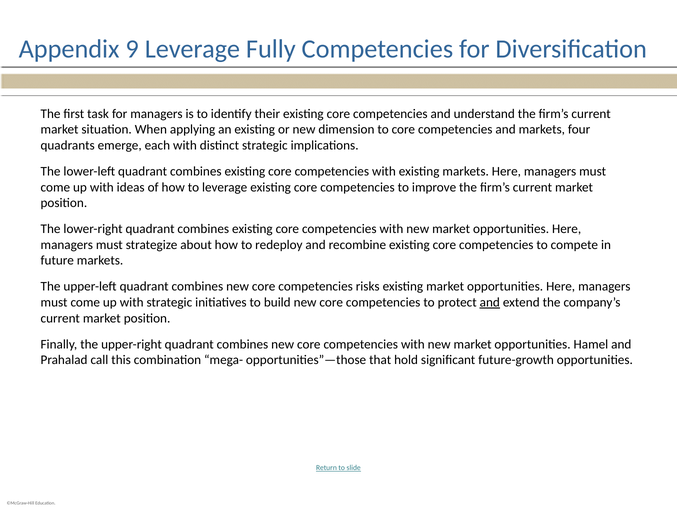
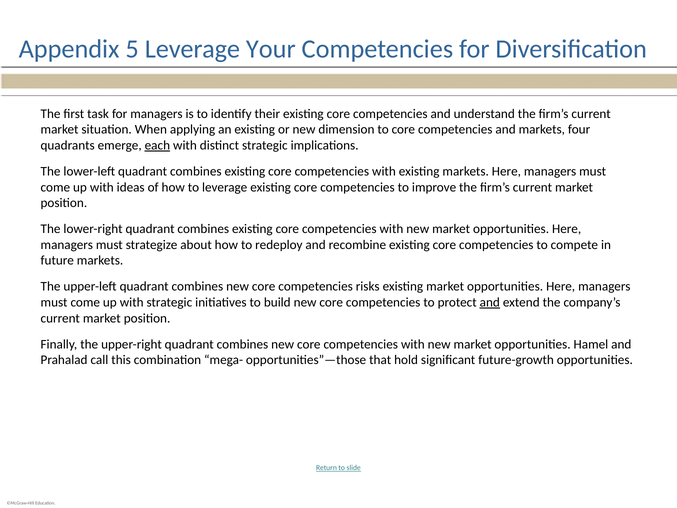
9: 9 -> 5 (132, 49)
Fully: Fully -> Your (271, 49)
each underline: none -> present (157, 145)
